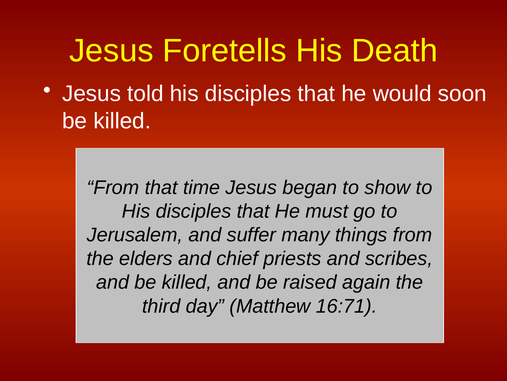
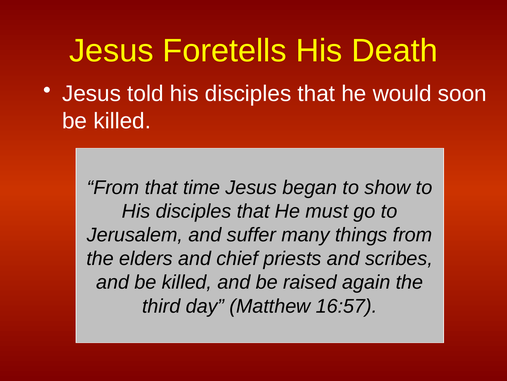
16:71: 16:71 -> 16:57 (347, 306)
